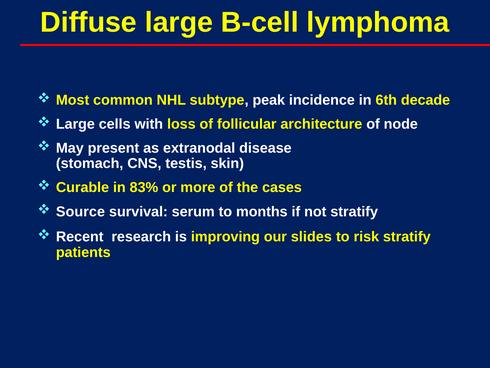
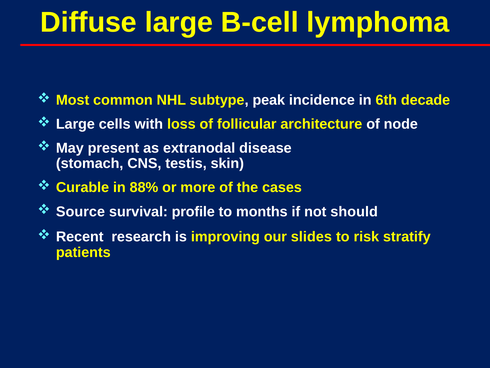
83%: 83% -> 88% (144, 187)
serum: serum -> profile (193, 211)
not stratify: stratify -> should (354, 211)
